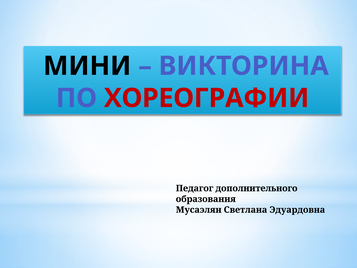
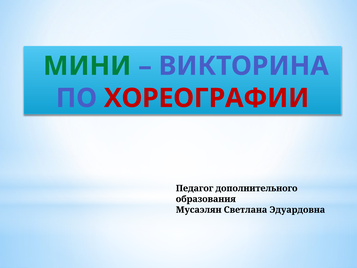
МИНИ colour: black -> green (87, 66)
